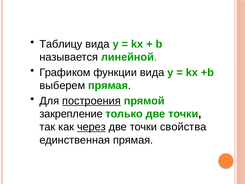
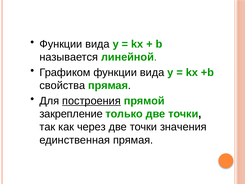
Таблицу: Таблицу -> Функции (61, 44)
выберем: выберем -> свойства (62, 85)
через underline: present -> none (91, 127)
свойства: свойства -> значения (183, 127)
